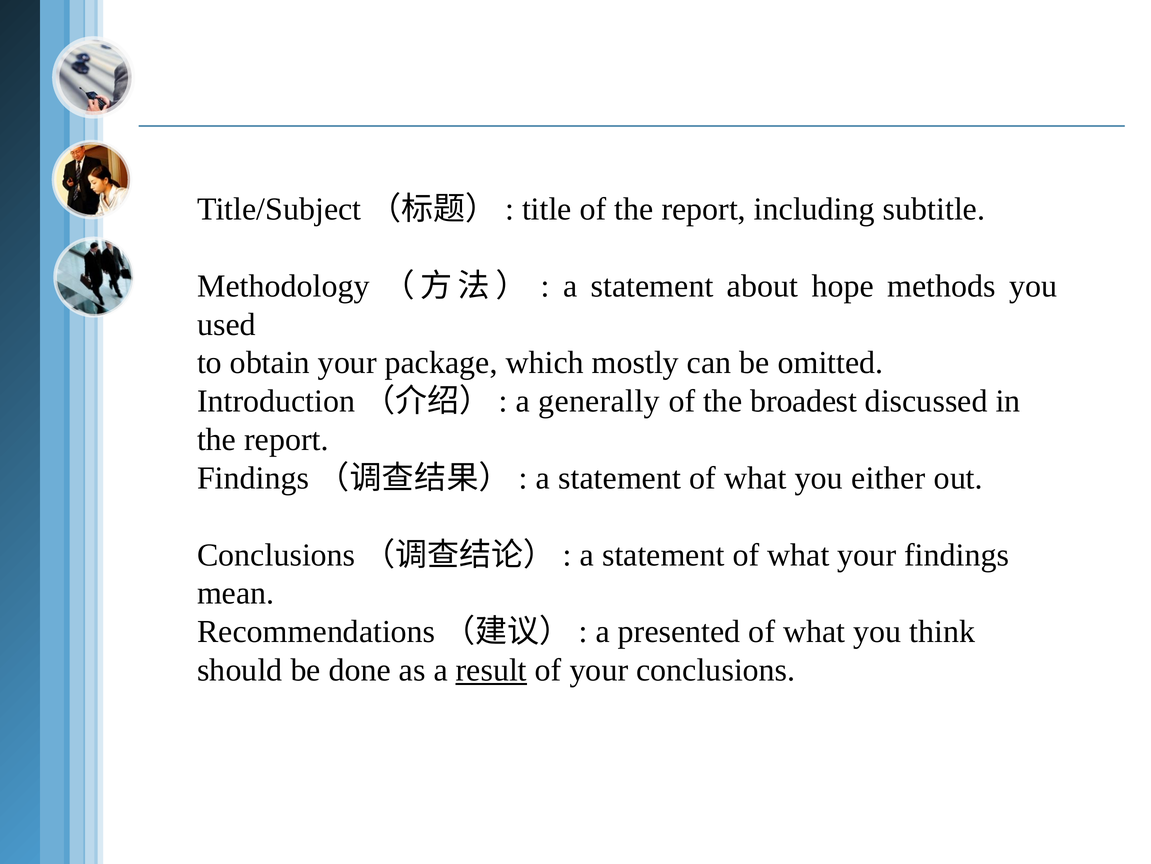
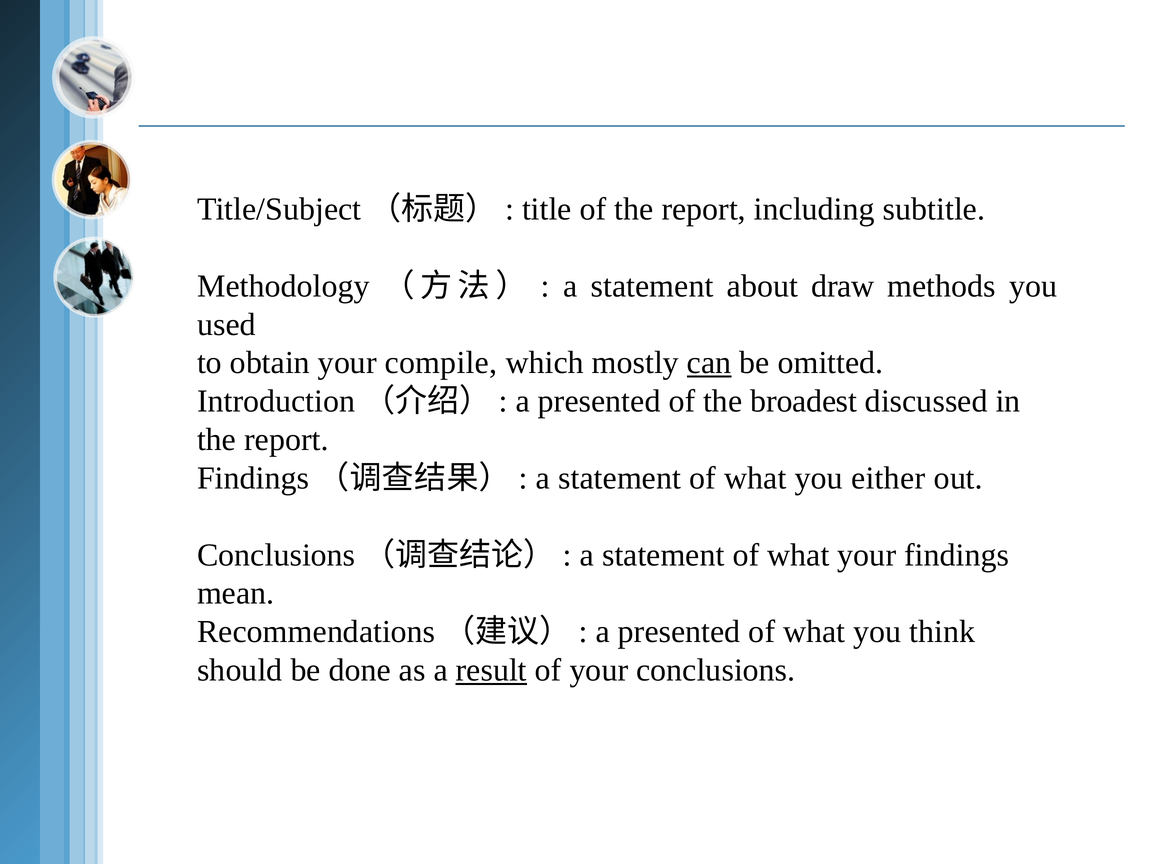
hope: hope -> draw (843, 286)
package: package -> compile (441, 363)
can underline: none -> present (709, 363)
generally: generally -> presented (599, 401)
